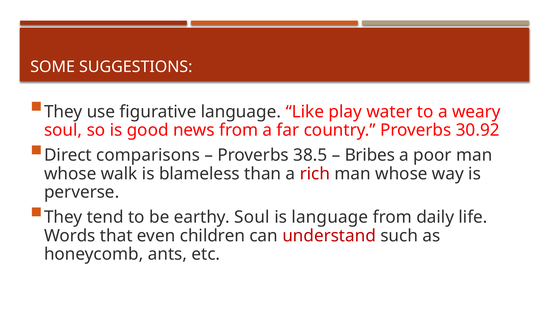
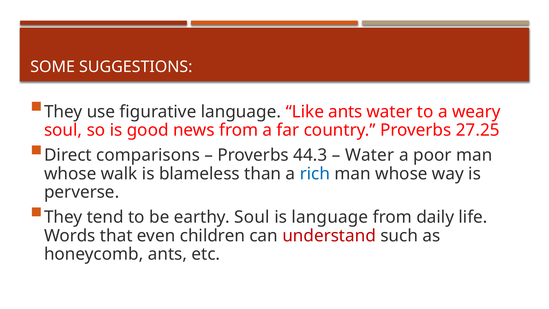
Like play: play -> ants (345, 112)
30.92: 30.92 -> 27.25 (478, 130)
38.5: 38.5 -> 44.3 (310, 155)
Bribes: Bribes -> Water (370, 155)
rich colour: red -> blue (315, 174)
